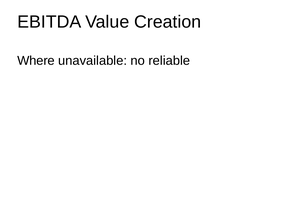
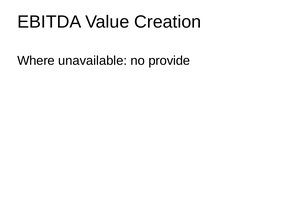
reliable: reliable -> provide (169, 61)
